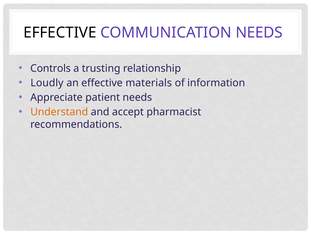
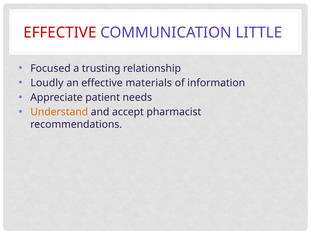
EFFECTIVE colour: black -> red (60, 33)
COMMUNICATION NEEDS: NEEDS -> LITTLE (259, 33)
Controls: Controls -> Focused (50, 68)
